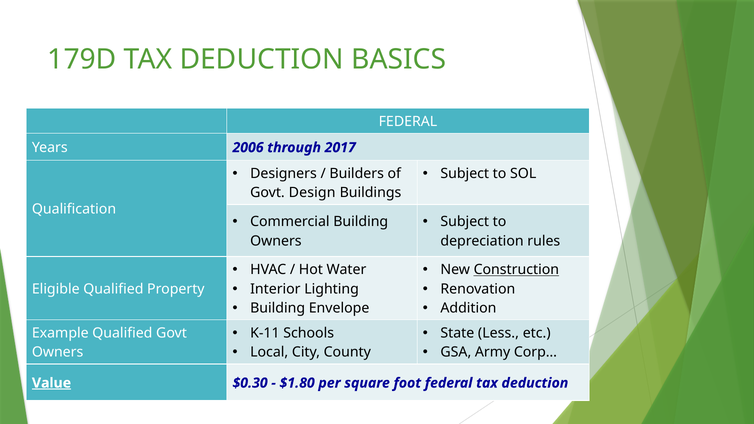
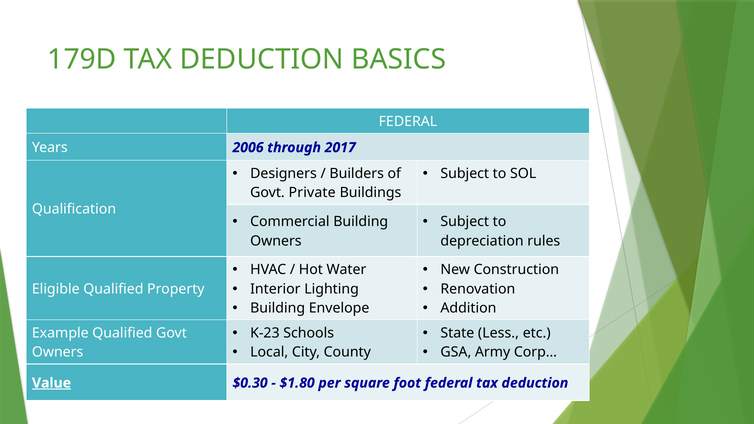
Design: Design -> Private (312, 193)
Construction underline: present -> none (516, 270)
K-11: K-11 -> K-23 (265, 333)
